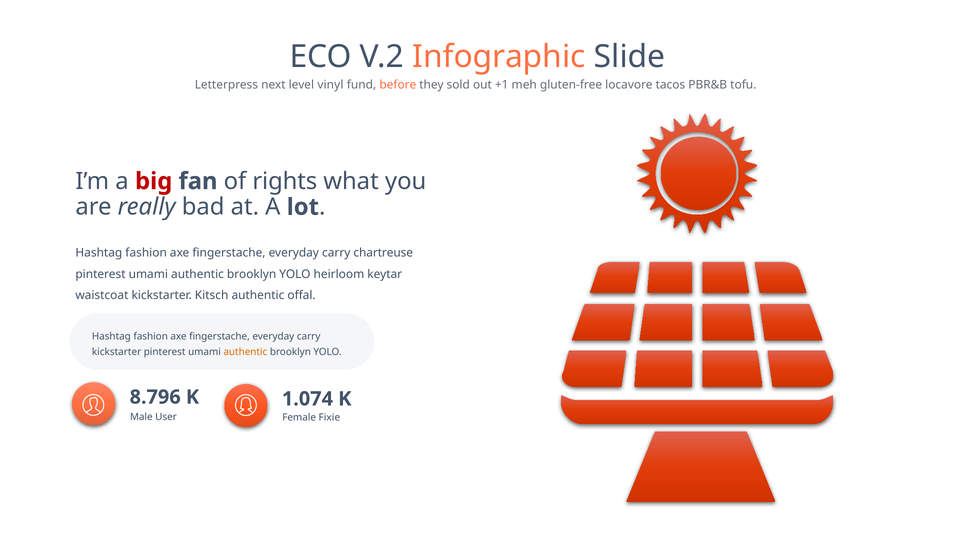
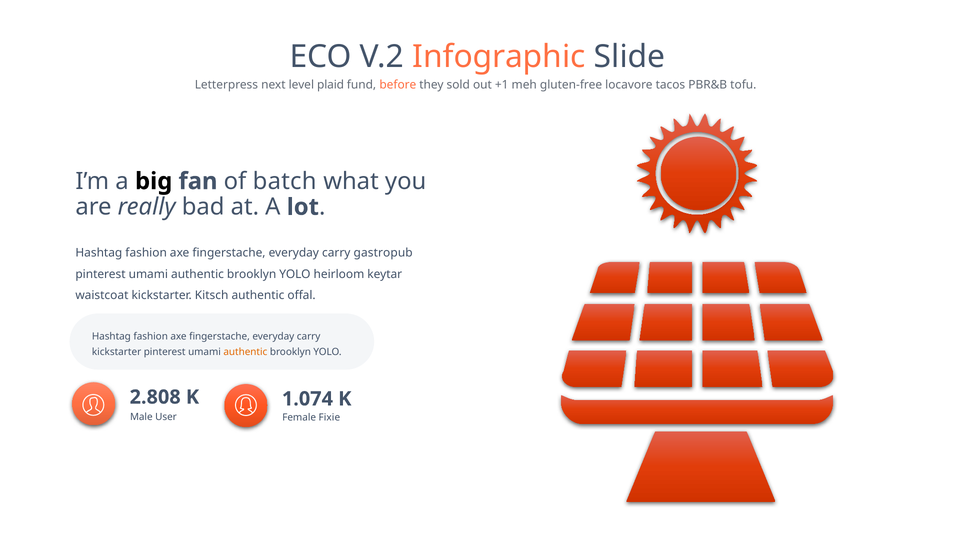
vinyl: vinyl -> plaid (331, 85)
big colour: red -> black (154, 182)
rights: rights -> batch (285, 182)
chartreuse: chartreuse -> gastropub (383, 253)
8.796: 8.796 -> 2.808 (155, 398)
